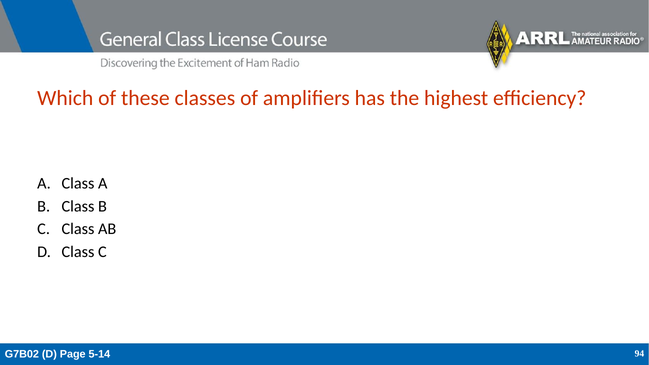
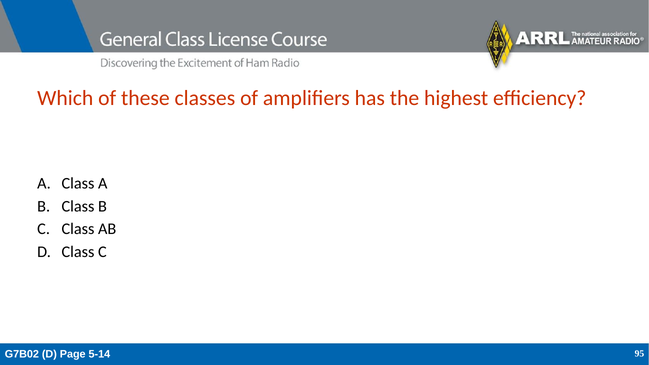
94: 94 -> 95 (639, 354)
